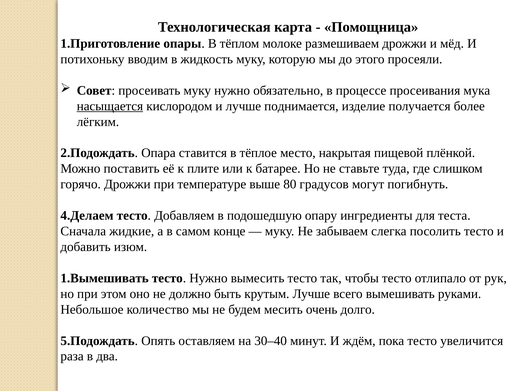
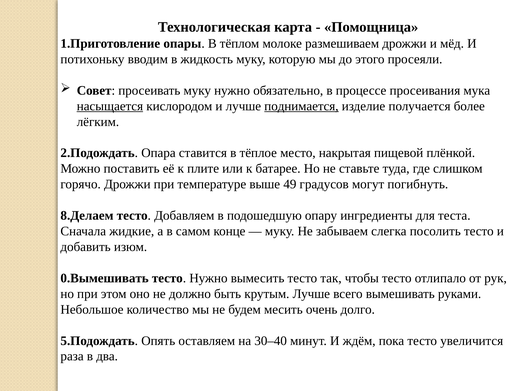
поднимается underline: none -> present (301, 106)
80: 80 -> 49 (290, 184)
4.Делаем: 4.Делаем -> 8.Делаем (87, 215)
1.Вымешивать: 1.Вымешивать -> 0.Вымешивать (105, 278)
